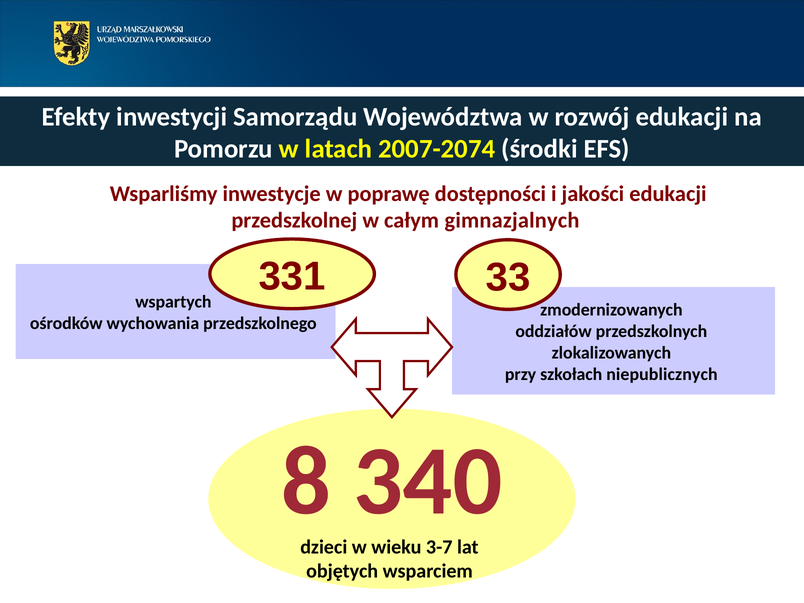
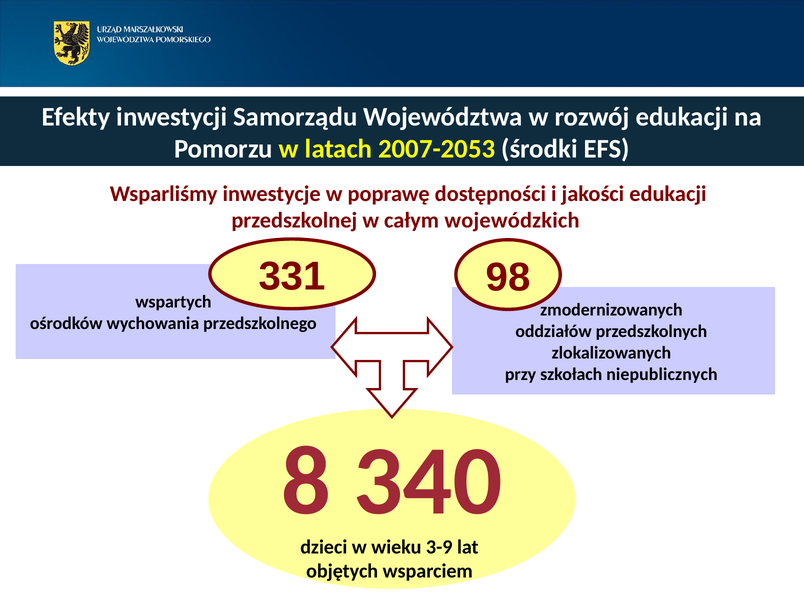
2007-2074: 2007-2074 -> 2007-2053 (437, 149)
gimnazjalnych: gimnazjalnych -> wojewódzkich (512, 221)
33: 33 -> 98 (508, 277)
3-7: 3-7 -> 3-9 (439, 547)
